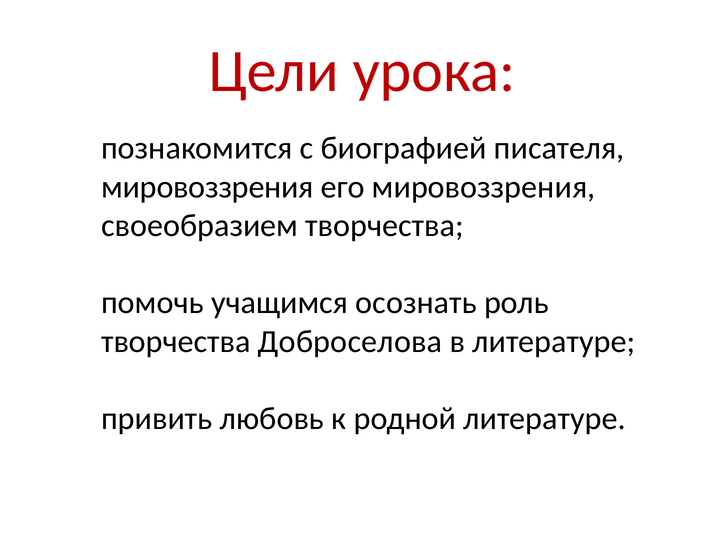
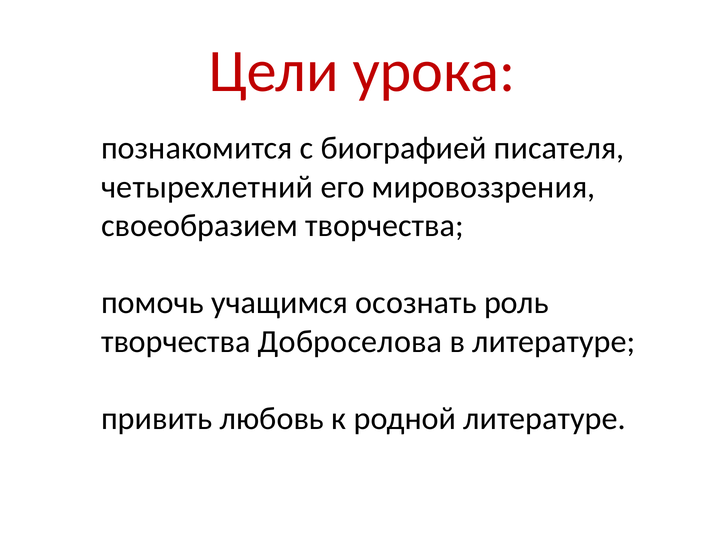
мировоззрения: мировоззрения -> четырехлетний (207, 187)
